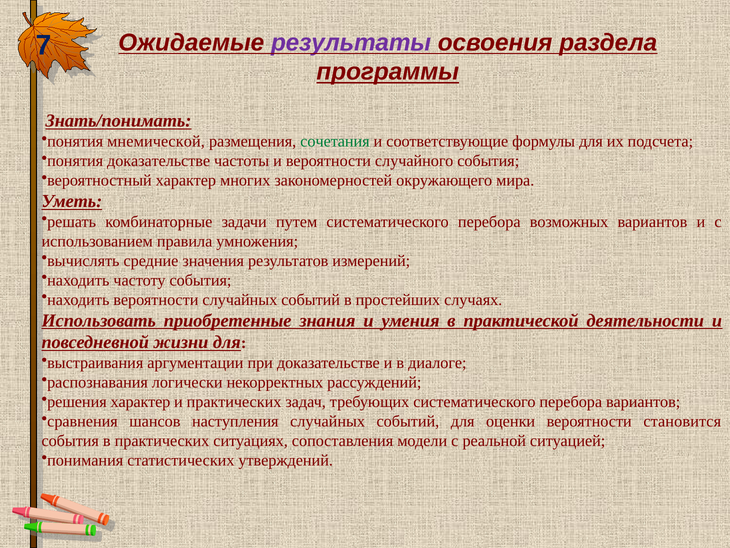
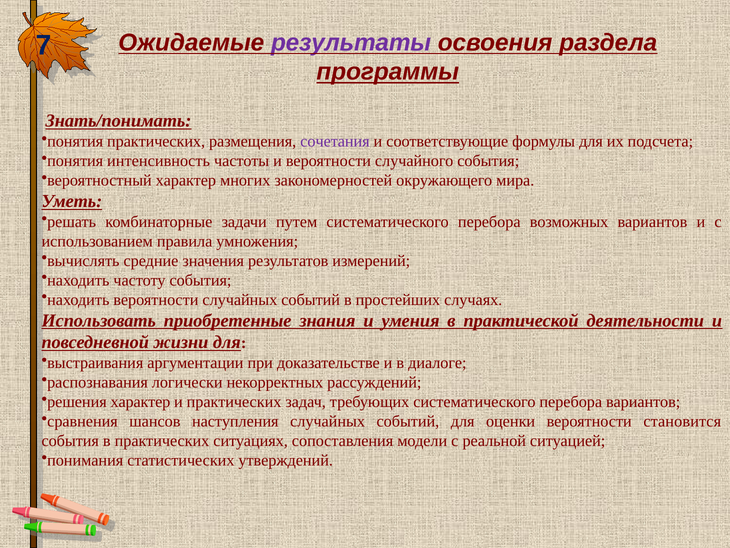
понятия мнемической: мнемической -> практических (156, 141)
сочетания colour: green -> purple (335, 141)
понятия доказательстве: доказательстве -> интенсивность (159, 161)
